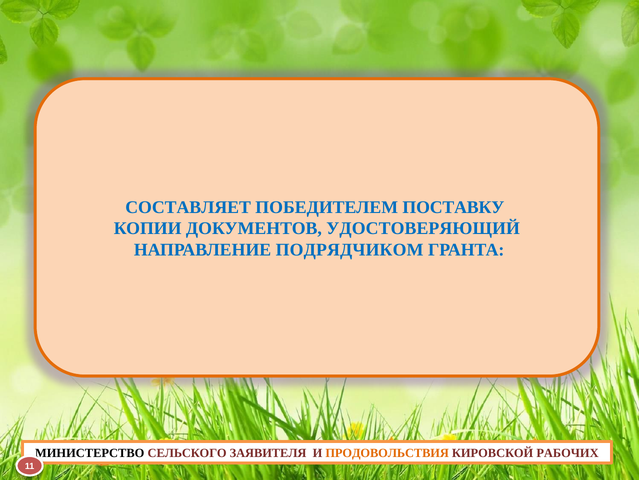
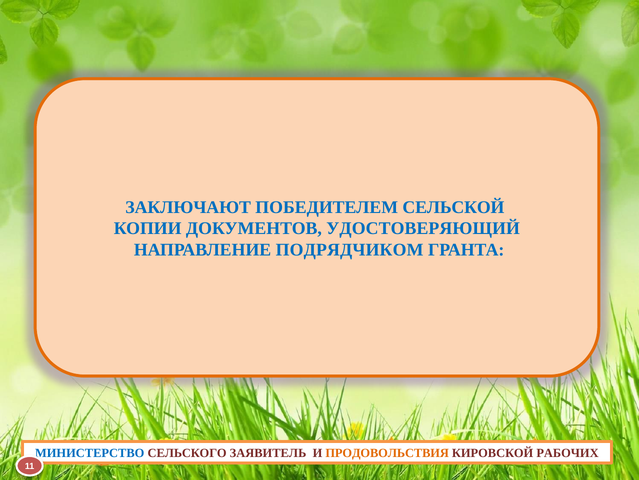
СОСТАВЛЯЕТ: СОСТАВЛЯЕТ -> ЗАКЛЮЧАЮТ (188, 207)
ПОСТАВКУ: ПОСТАВКУ -> СЕЛЬСКОЙ (453, 207)
МИНИСТЕРСТВО colour: black -> blue (90, 452)
ЗАЯВИТЕЛЯ: ЗАЯВИТЕЛЯ -> ЗАЯВИТЕЛЬ (268, 452)
